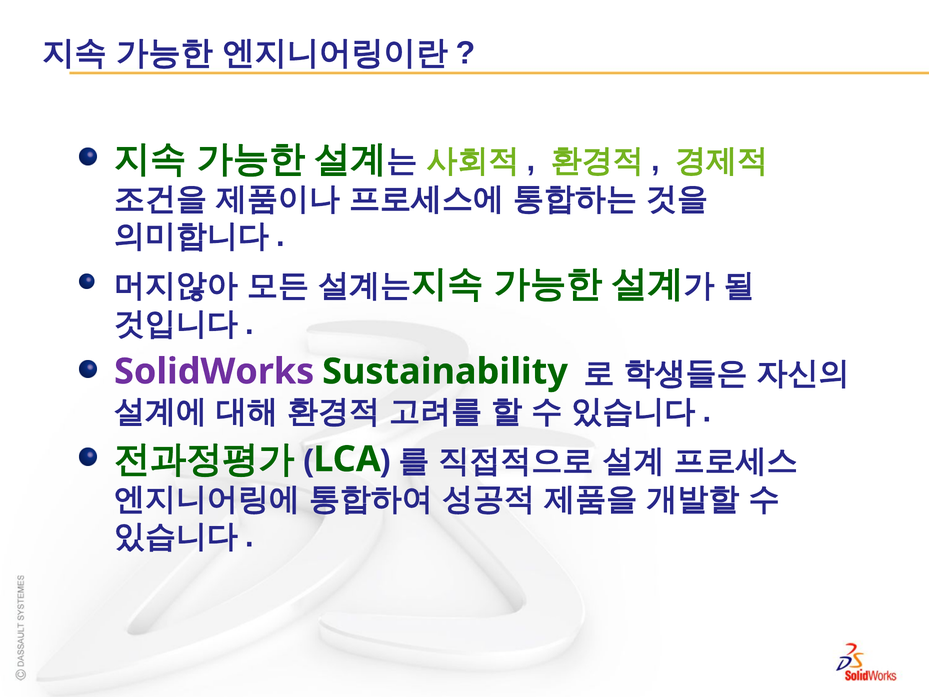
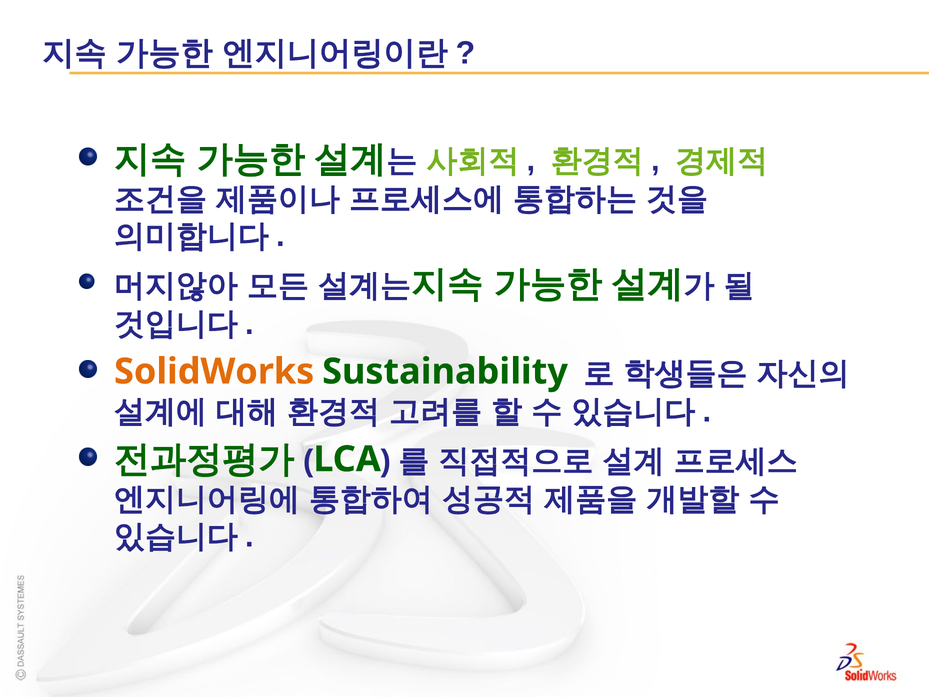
SolidWorks colour: purple -> orange (214, 371)
